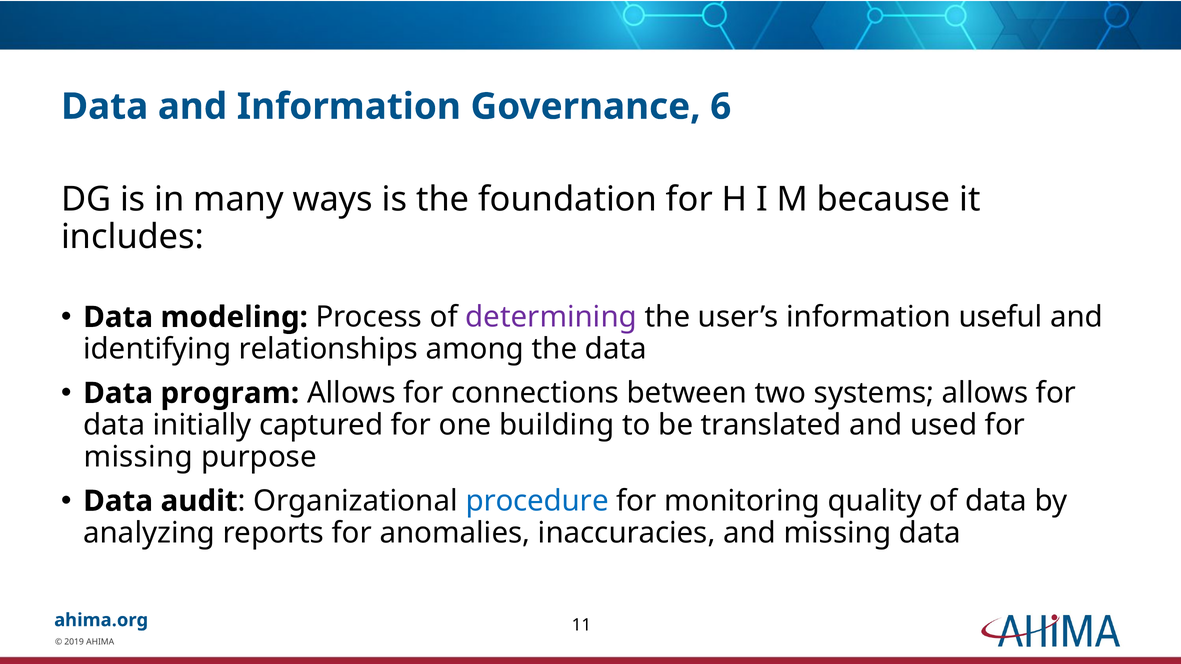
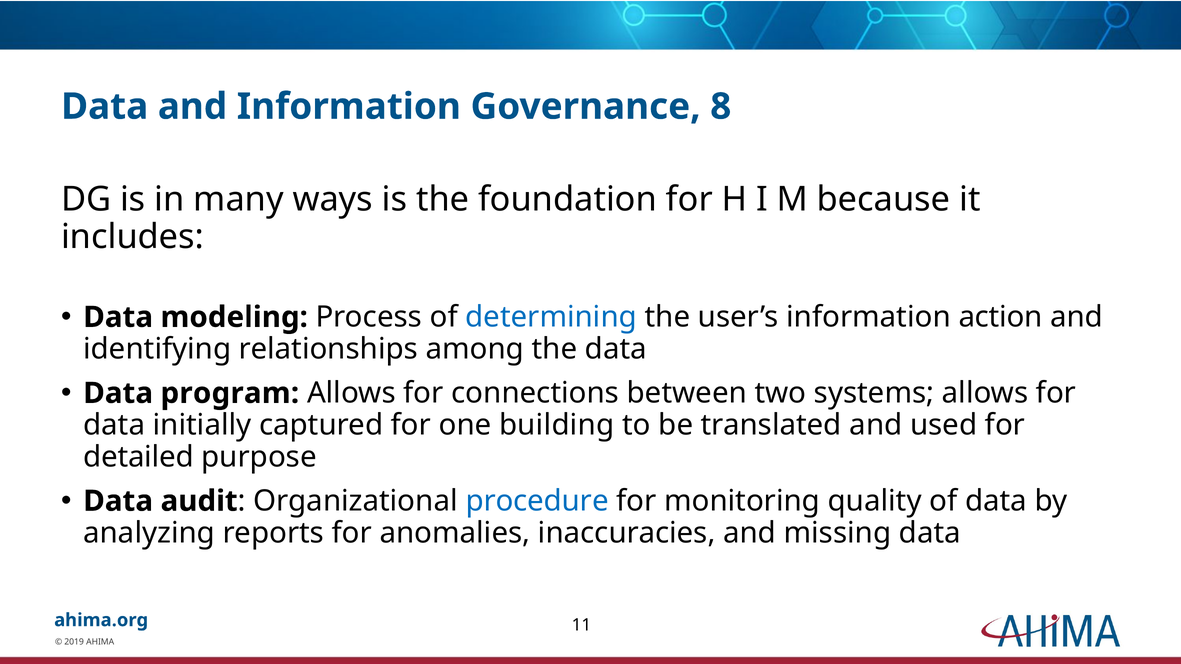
6: 6 -> 8 (721, 107)
determining colour: purple -> blue (551, 317)
useful: useful -> action (1001, 317)
missing: missing -> detailed (139, 457)
